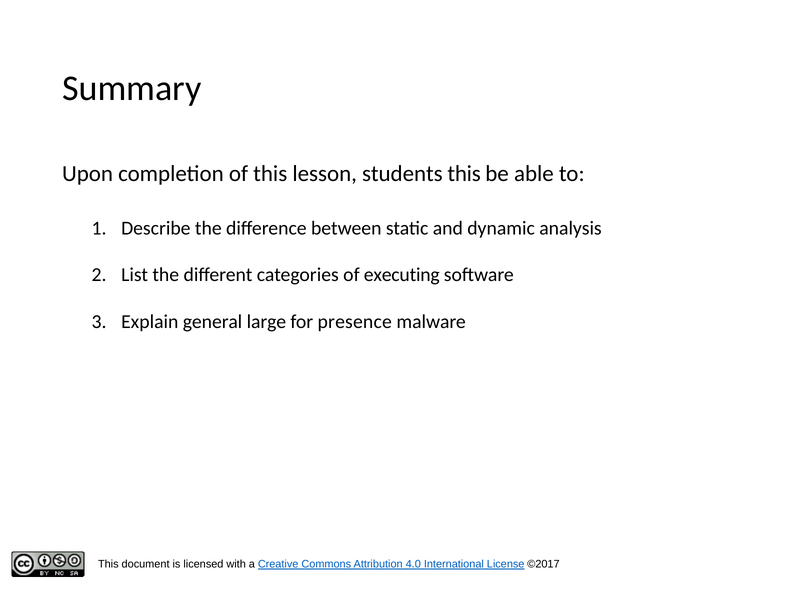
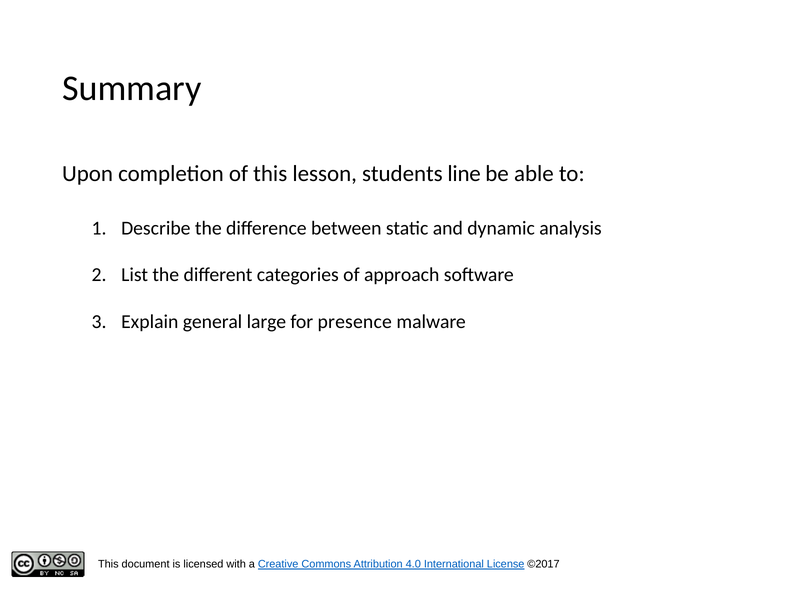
students this: this -> line (464, 174)
executing: executing -> approach (402, 275)
